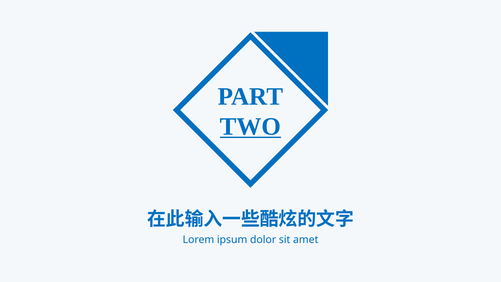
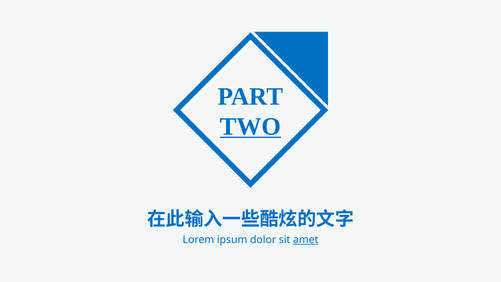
amet underline: none -> present (306, 240)
